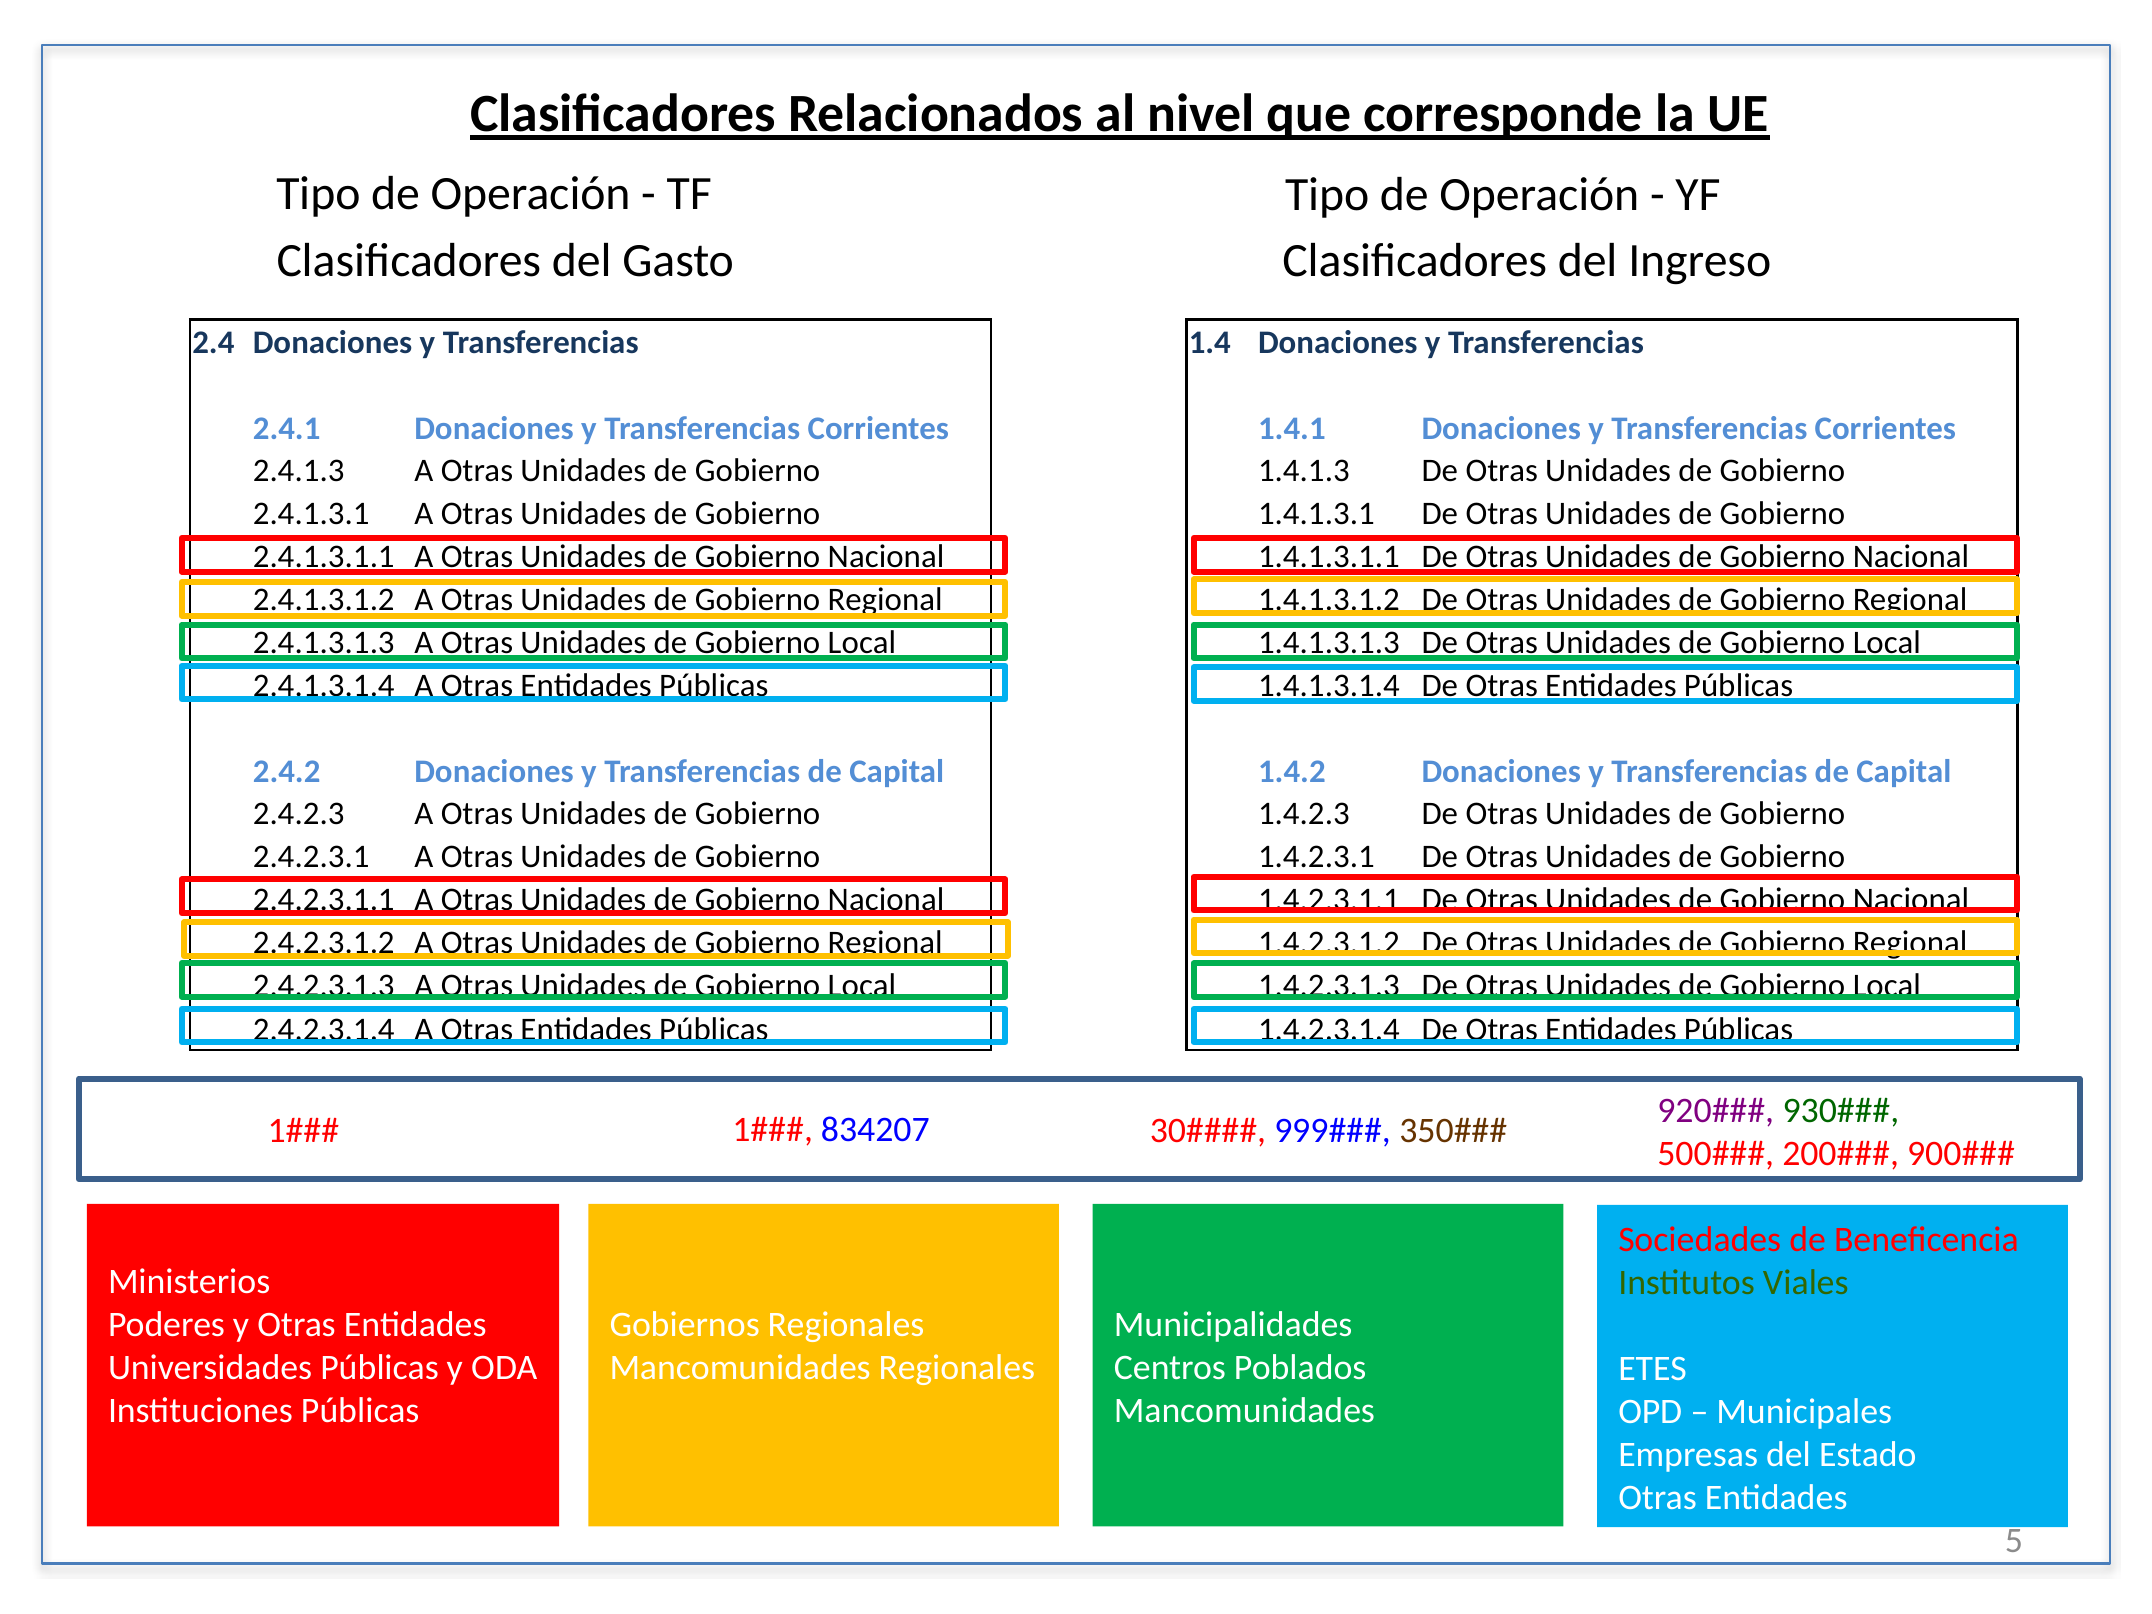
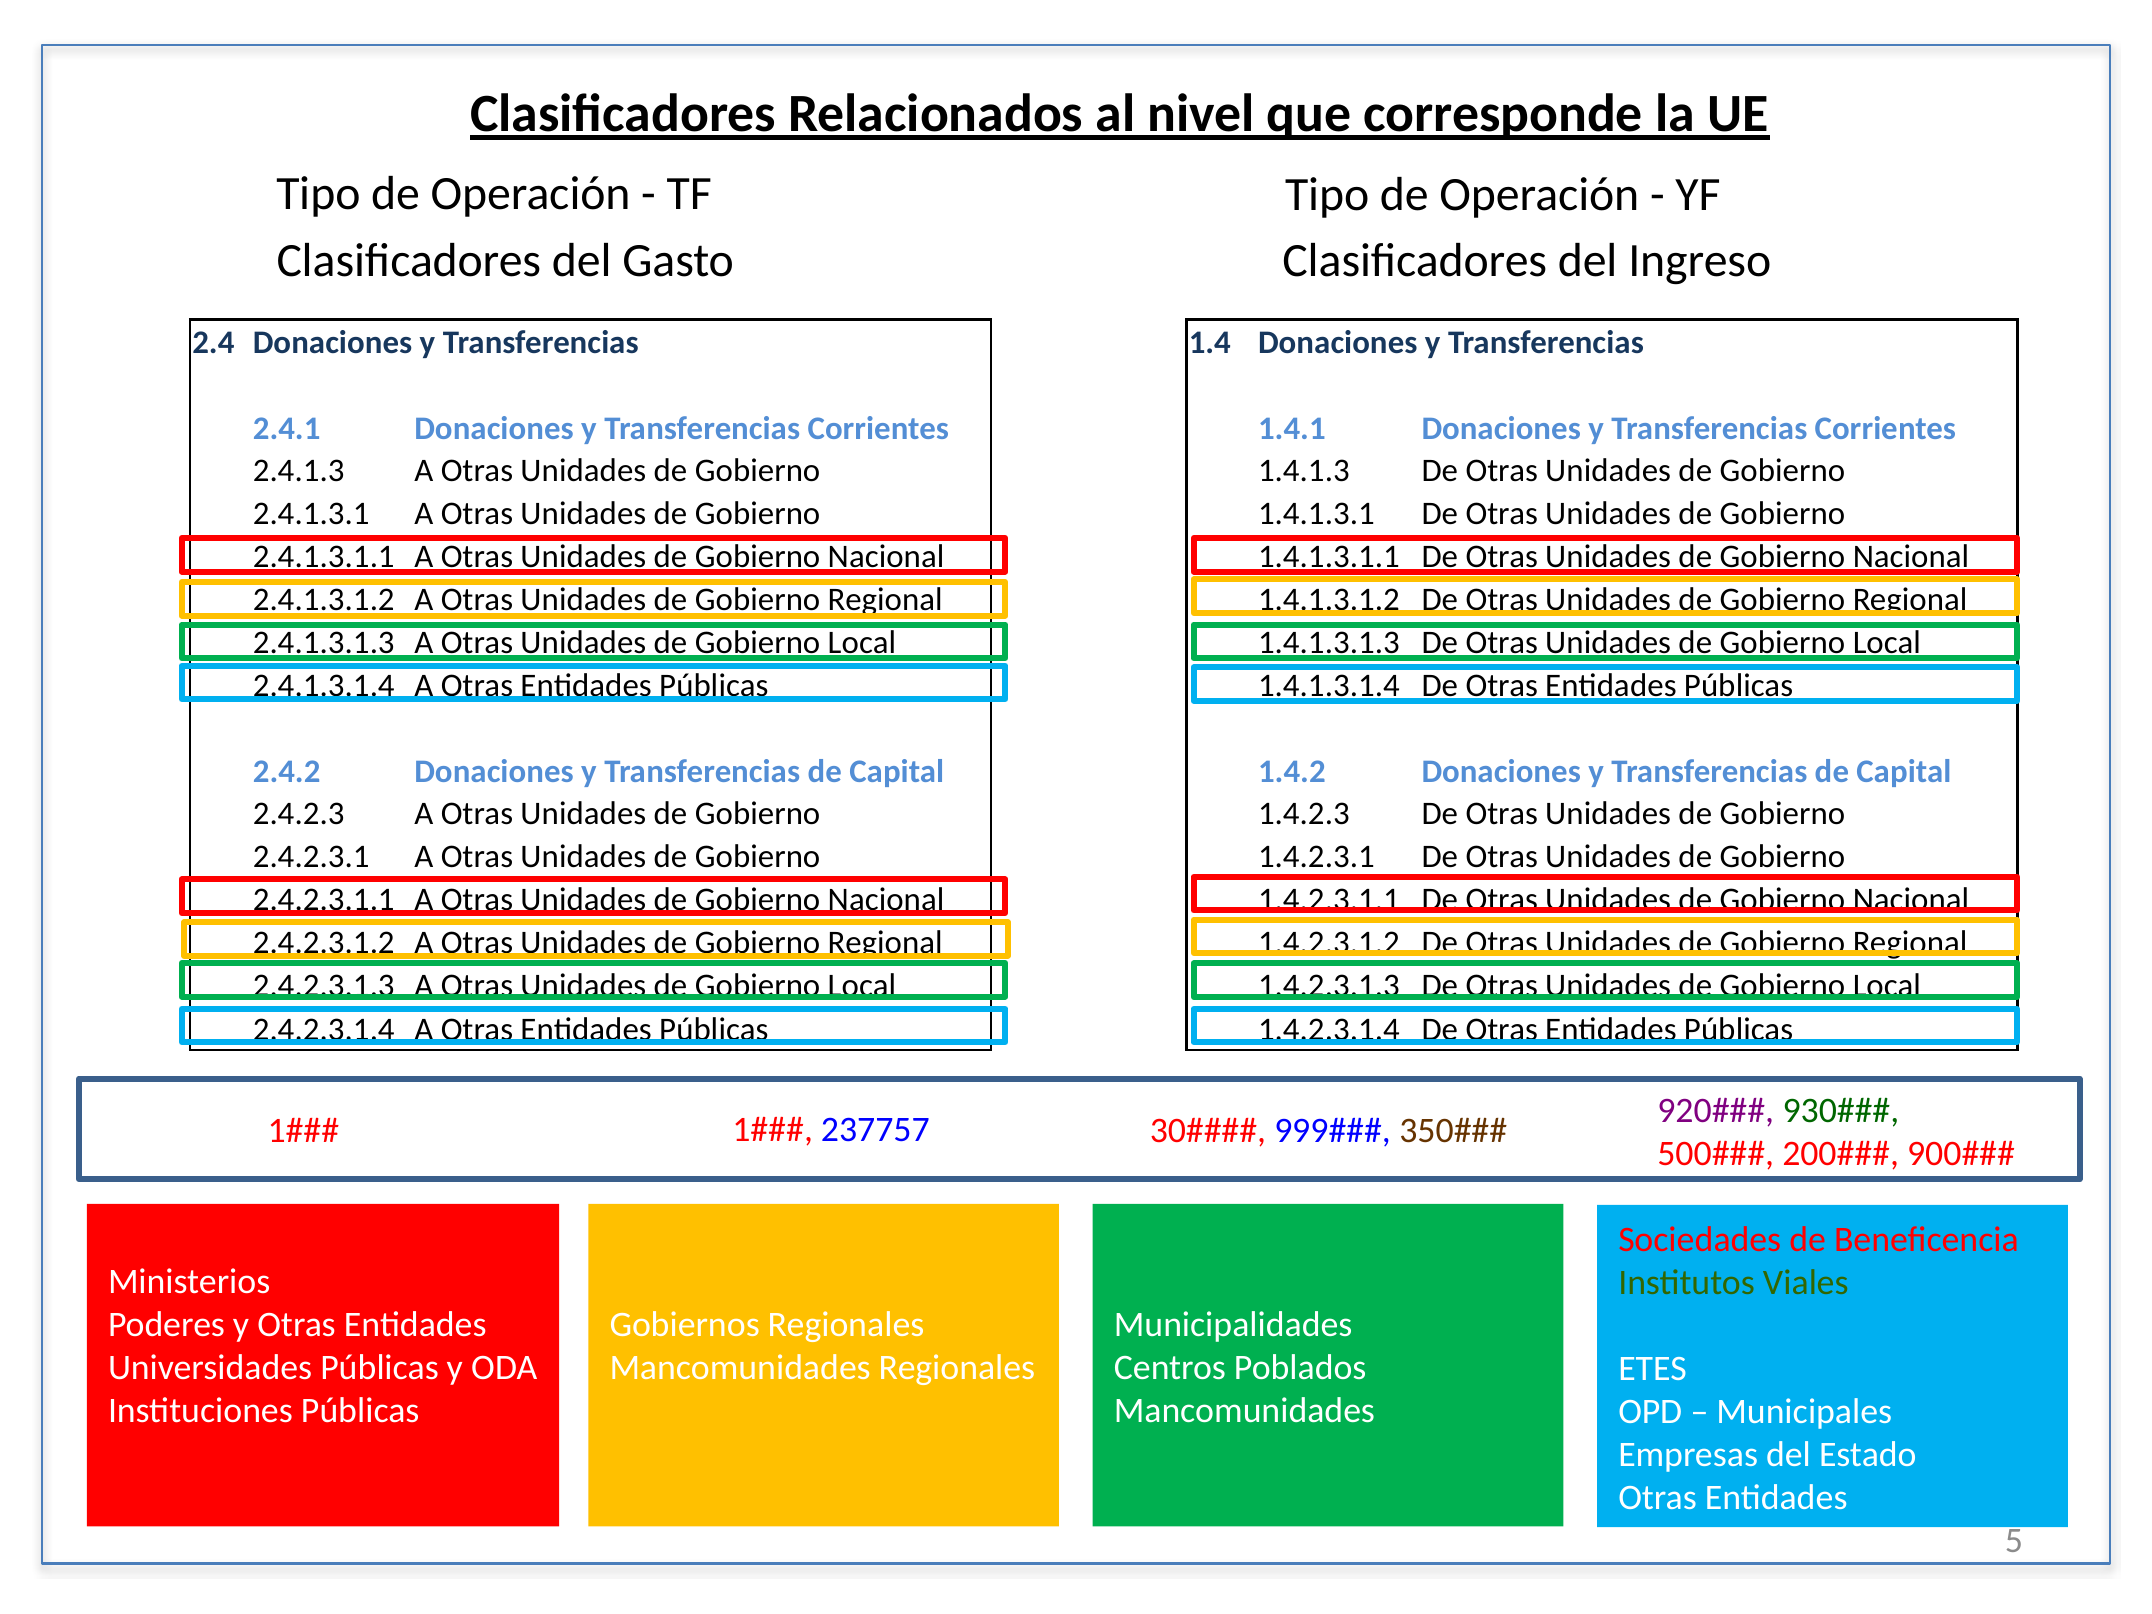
834207: 834207 -> 237757 (875, 1129)
